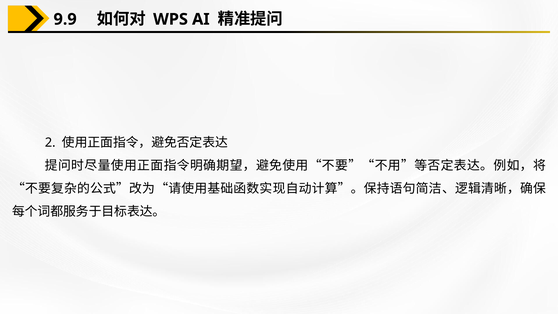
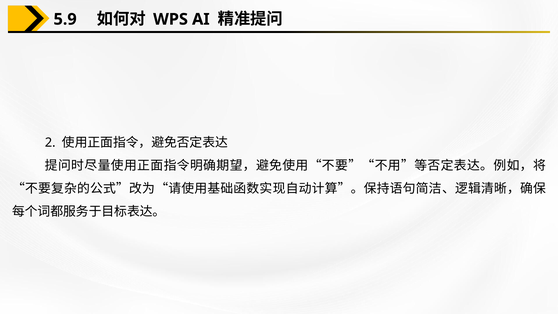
9.9: 9.9 -> 5.9 (65, 19)
